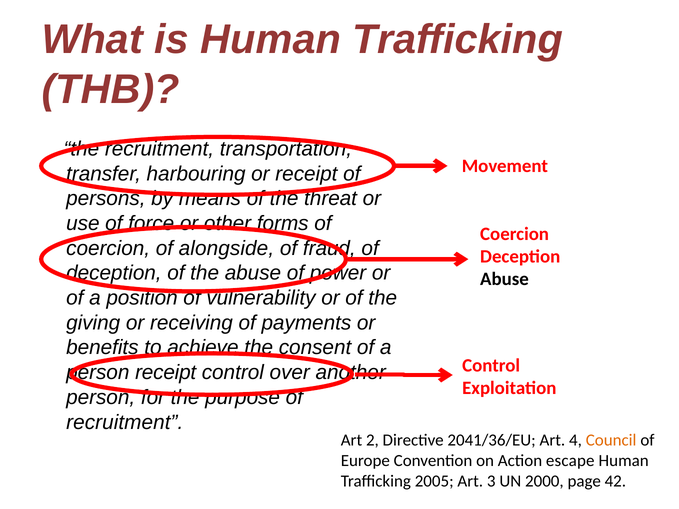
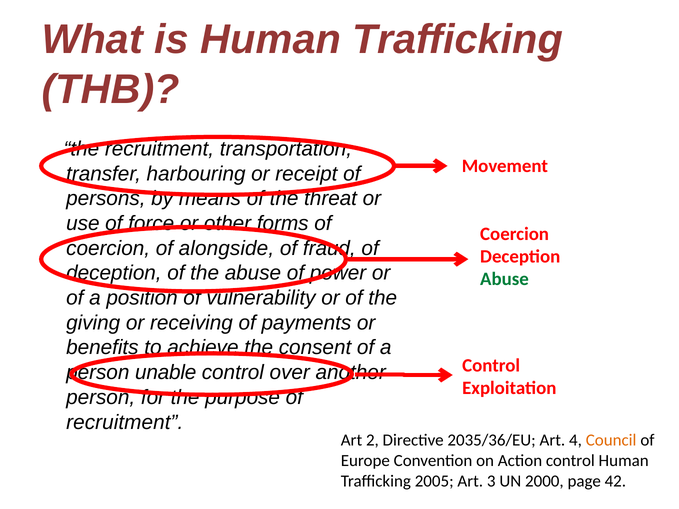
Abuse colour: black -> green (504, 279)
receipt: receipt -> unable (166, 373)
2041/36/EU: 2041/36/EU -> 2035/36/EU (492, 440)
Action escape: escape -> control (570, 461)
